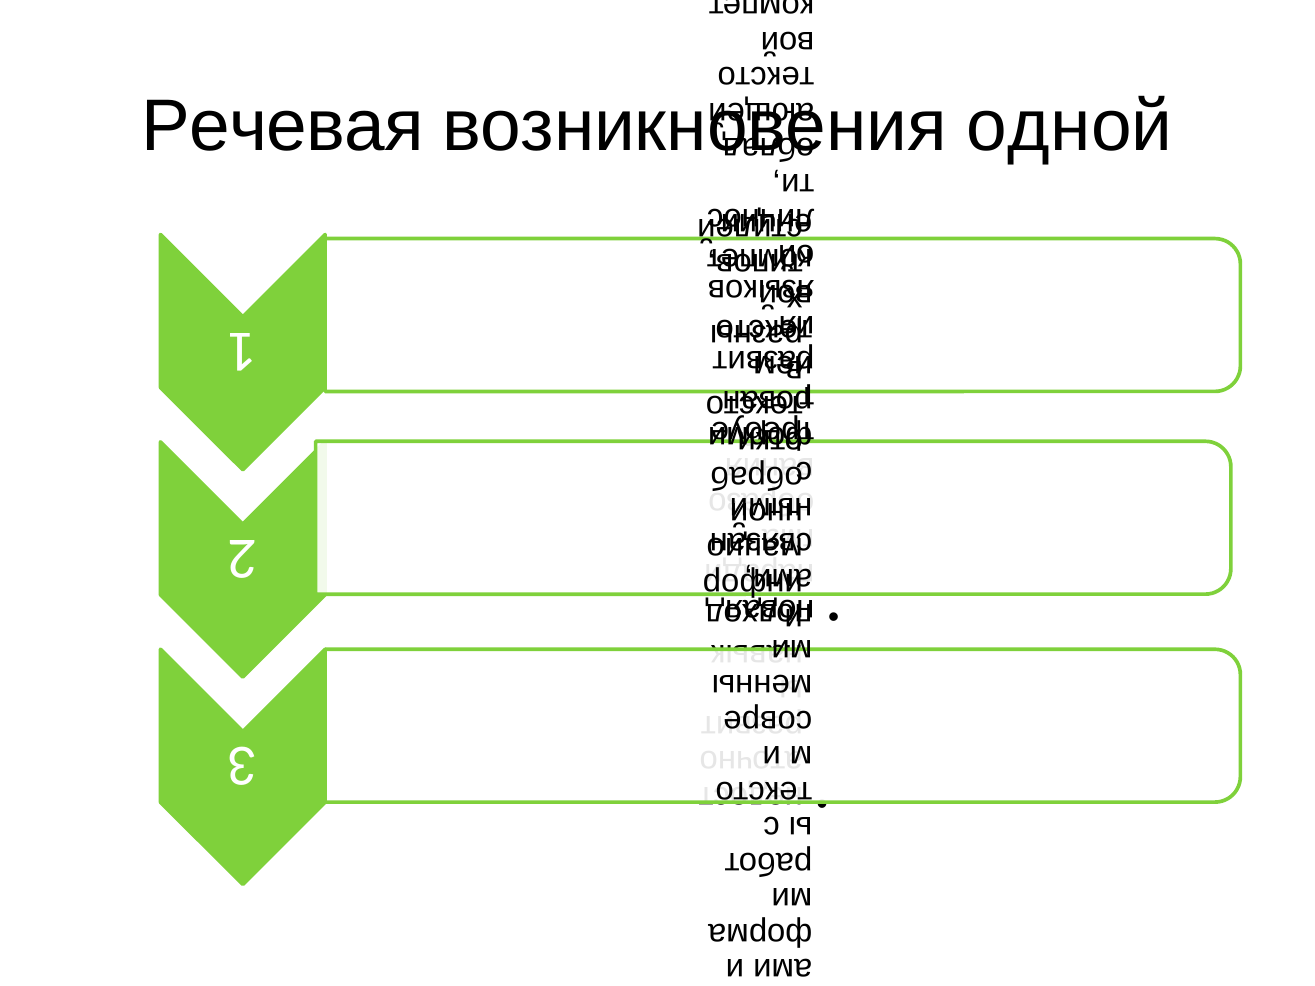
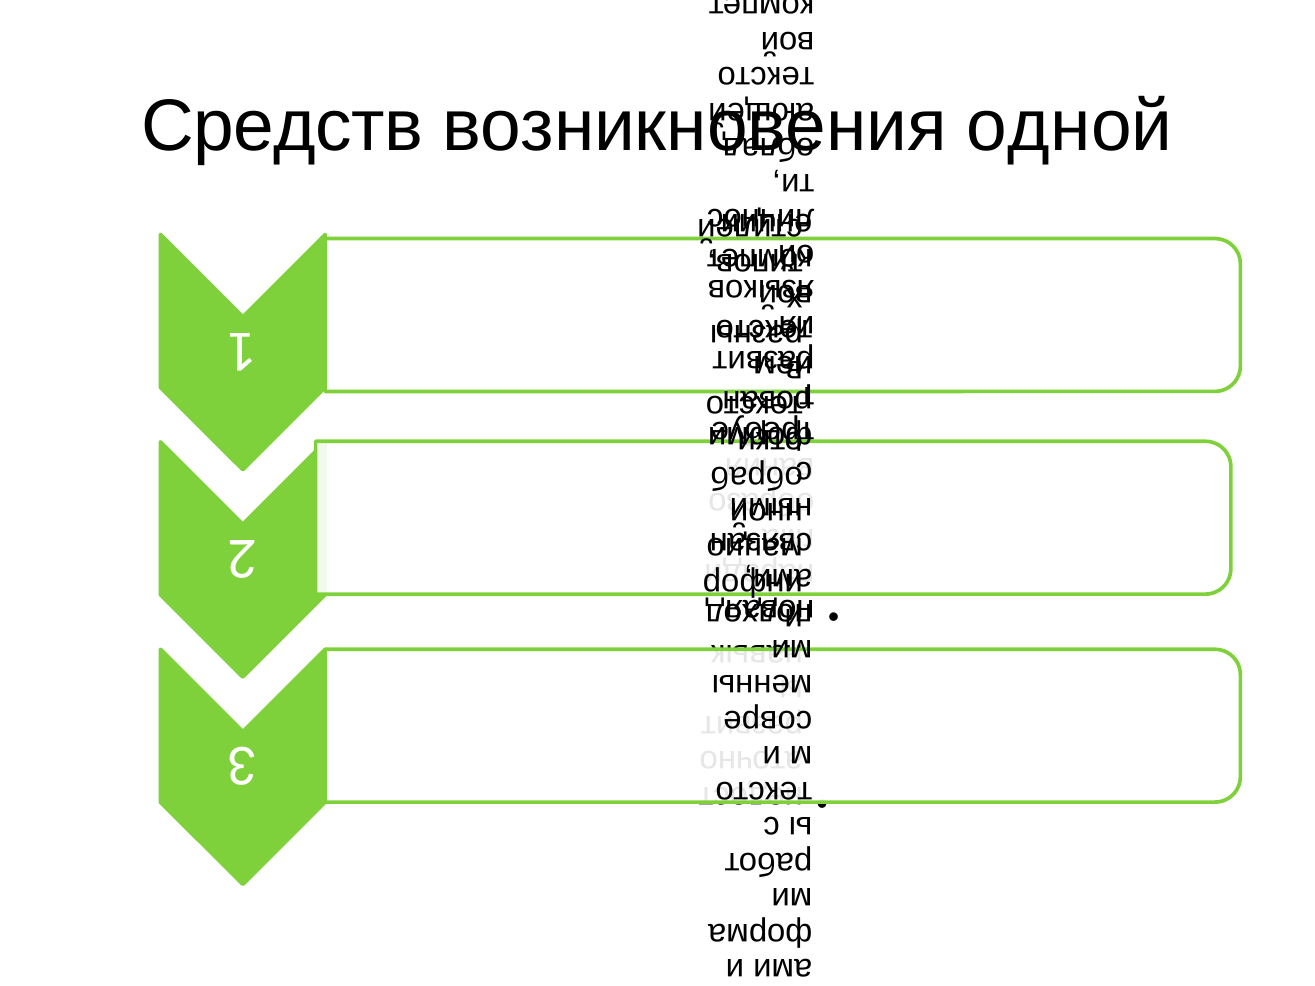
Речевая: Речевая -> Средств (282, 127)
